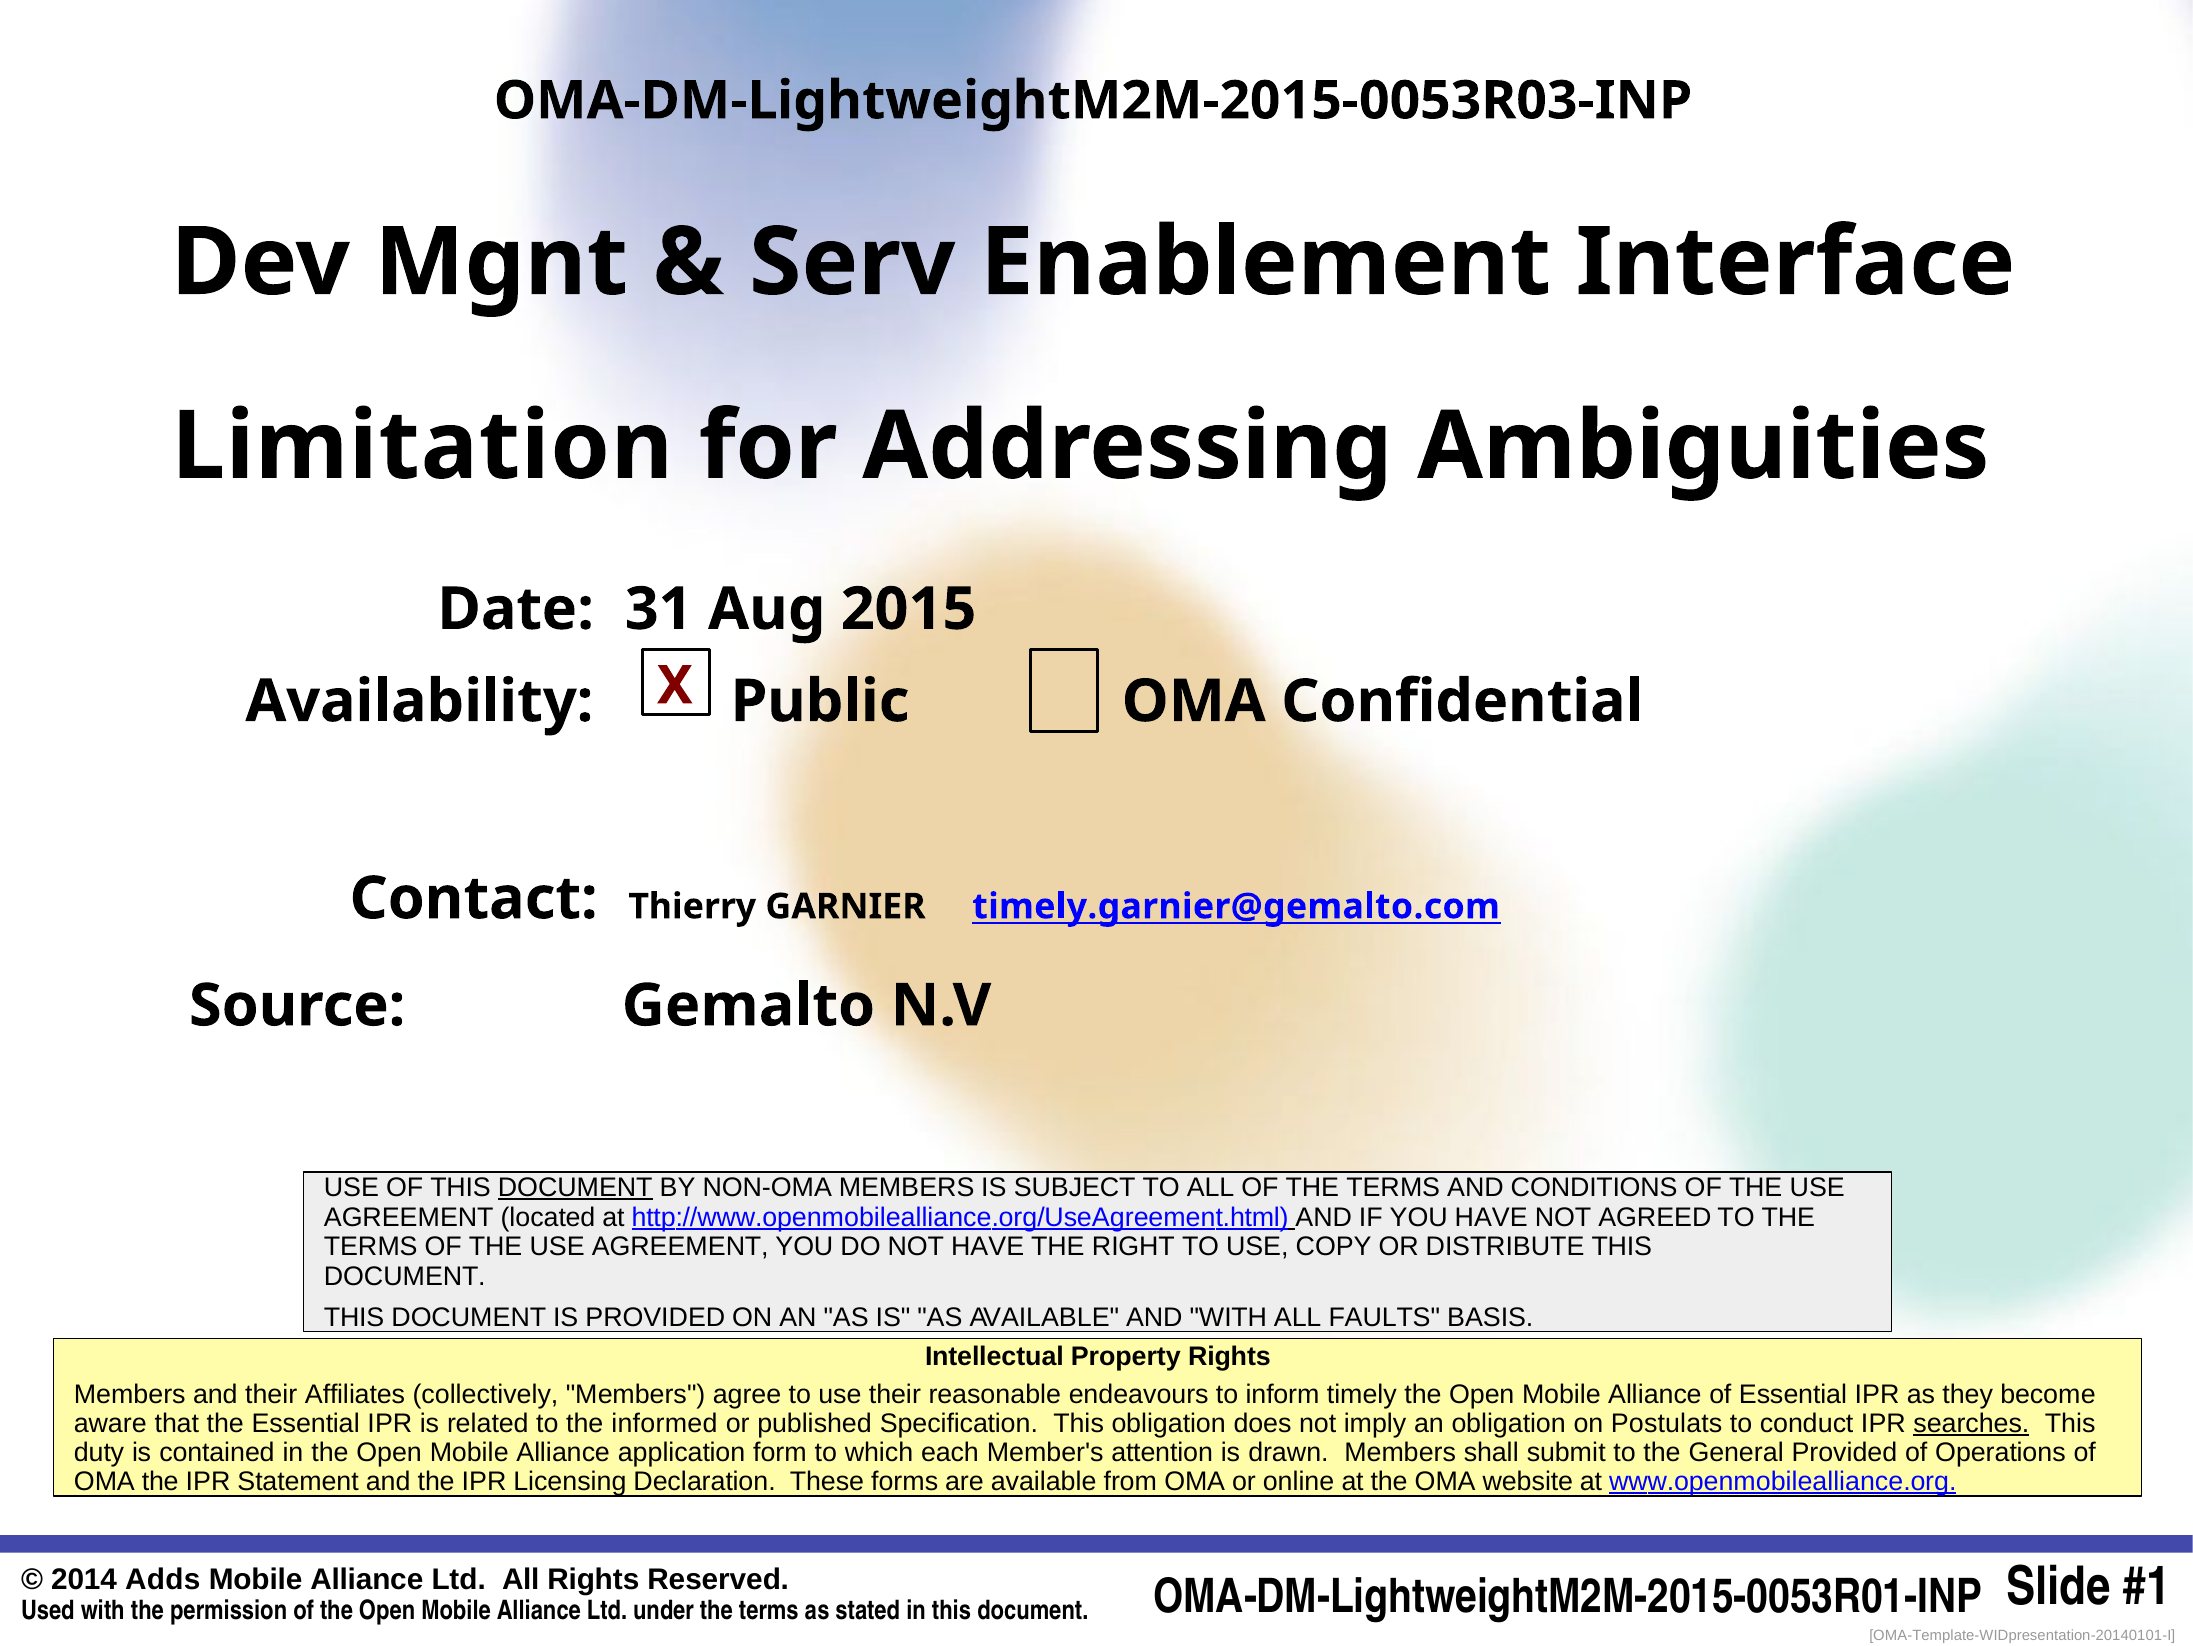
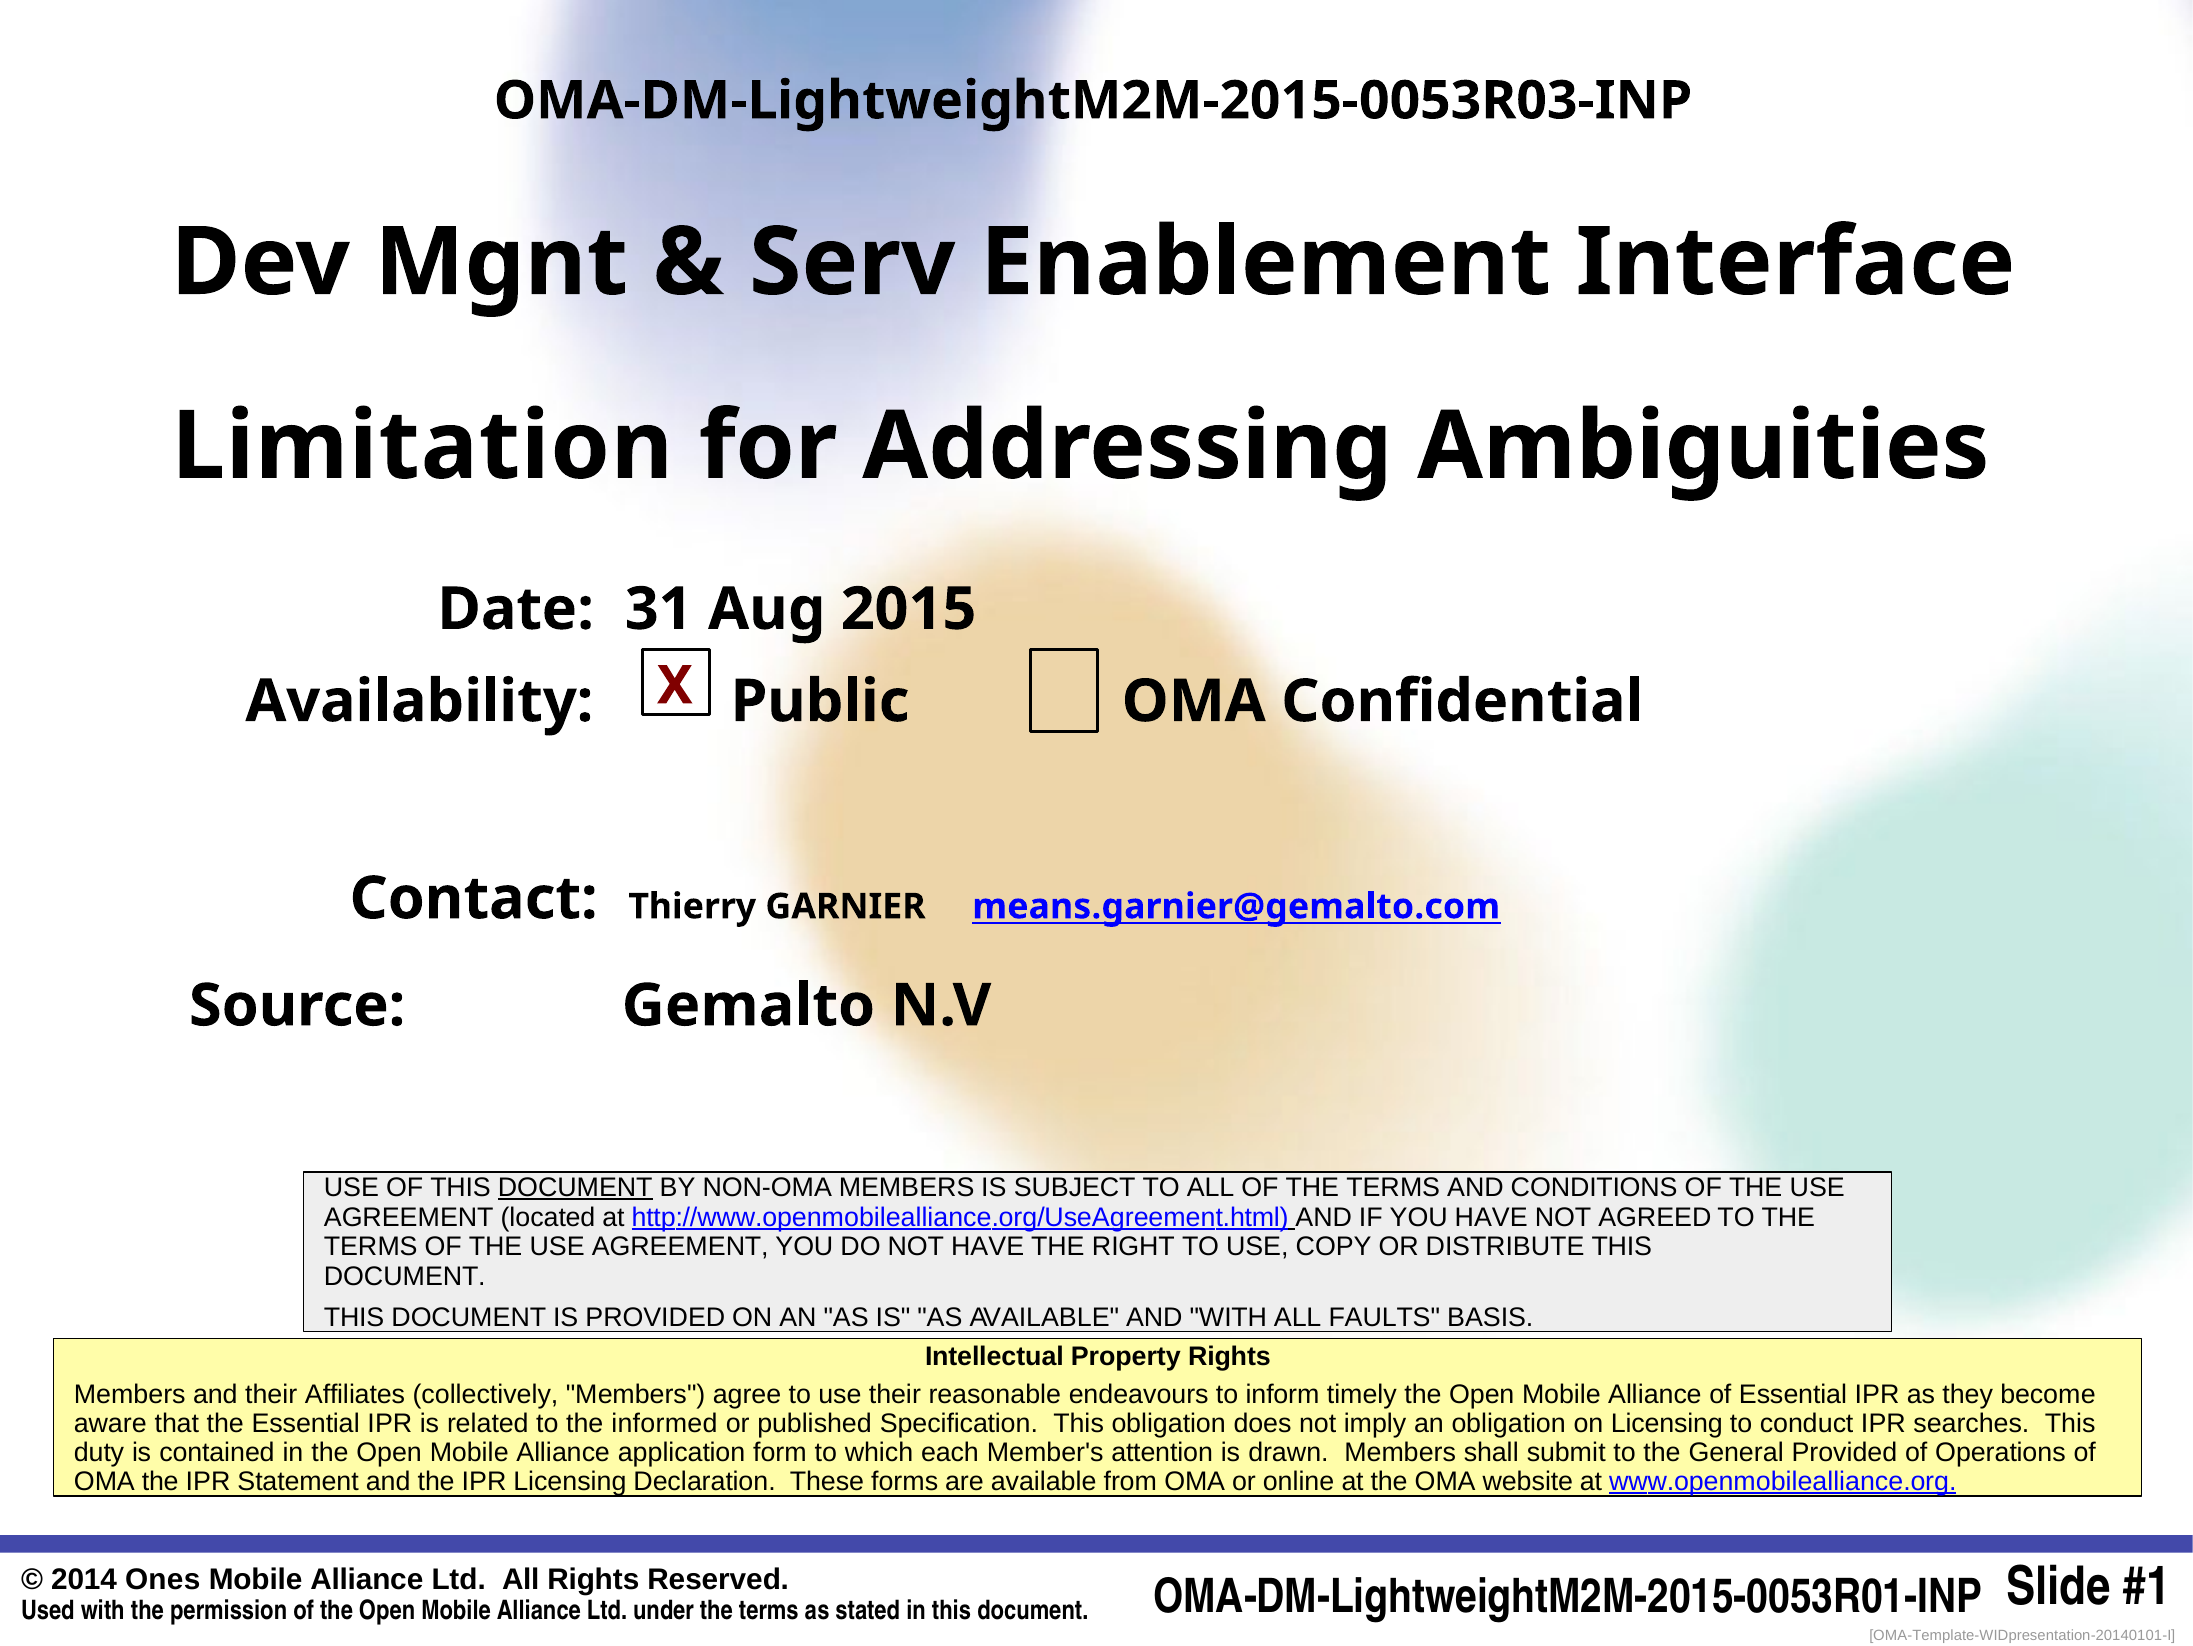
timely.garnier@gemalto.com: timely.garnier@gemalto.com -> means.garnier@gemalto.com (1236, 906)
on Postulats: Postulats -> Licensing (1667, 1423)
searches underline: present -> none (1971, 1423)
Adds: Adds -> Ones (163, 1580)
